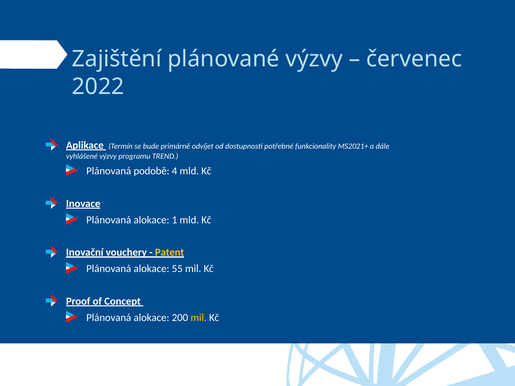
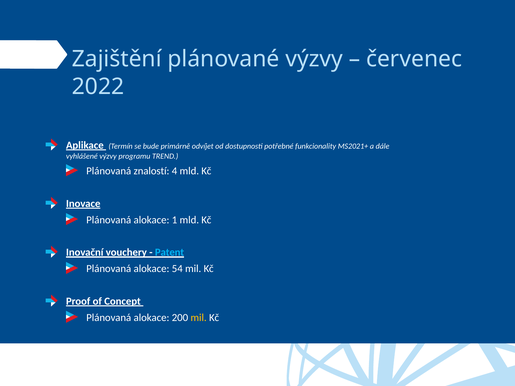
podobě: podobě -> znalostí (152, 171)
Patent colour: yellow -> light blue (170, 253)
55: 55 -> 54 (177, 269)
